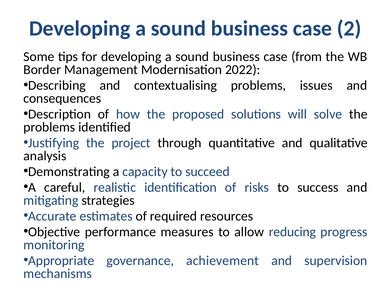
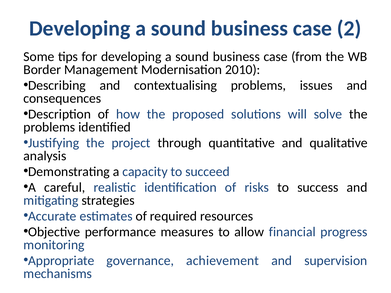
2022: 2022 -> 2010 (243, 70)
reducing: reducing -> financial (292, 232)
